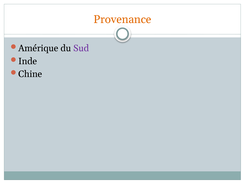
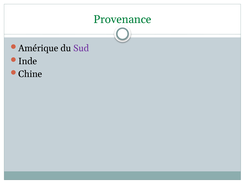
Provenance colour: orange -> green (122, 19)
